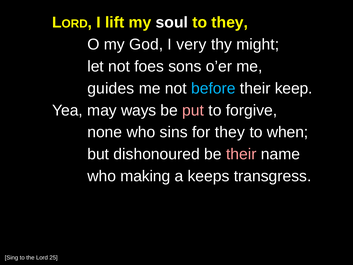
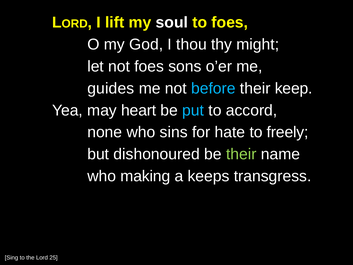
to they: they -> foes (230, 22)
very: very -> thou (191, 44)
ways: ways -> heart (139, 110)
put colour: pink -> light blue (193, 110)
forgive: forgive -> accord (252, 110)
for they: they -> hate (230, 132)
when: when -> freely (288, 132)
their colour: pink -> light green (241, 154)
